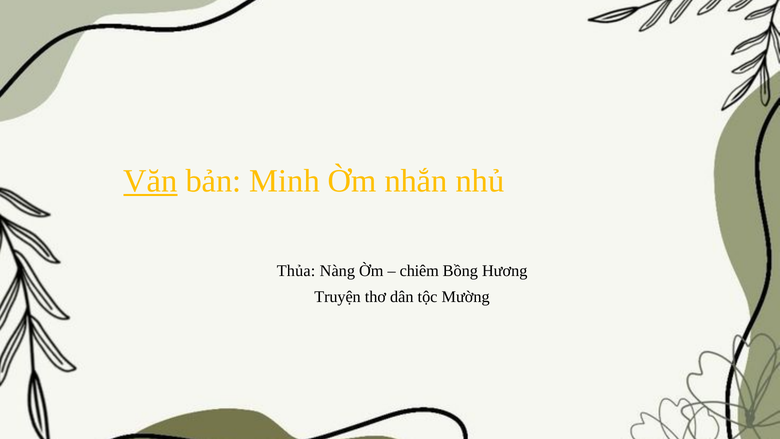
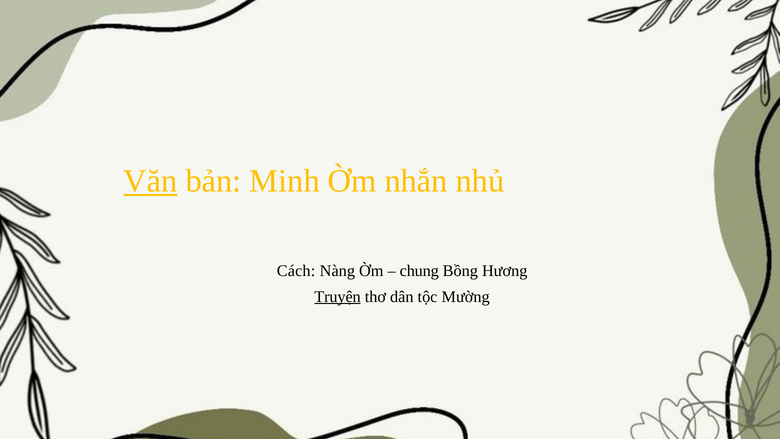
Thủa: Thủa -> Cách (296, 271)
chiêm: chiêm -> chung (419, 271)
Truyện underline: none -> present (338, 296)
